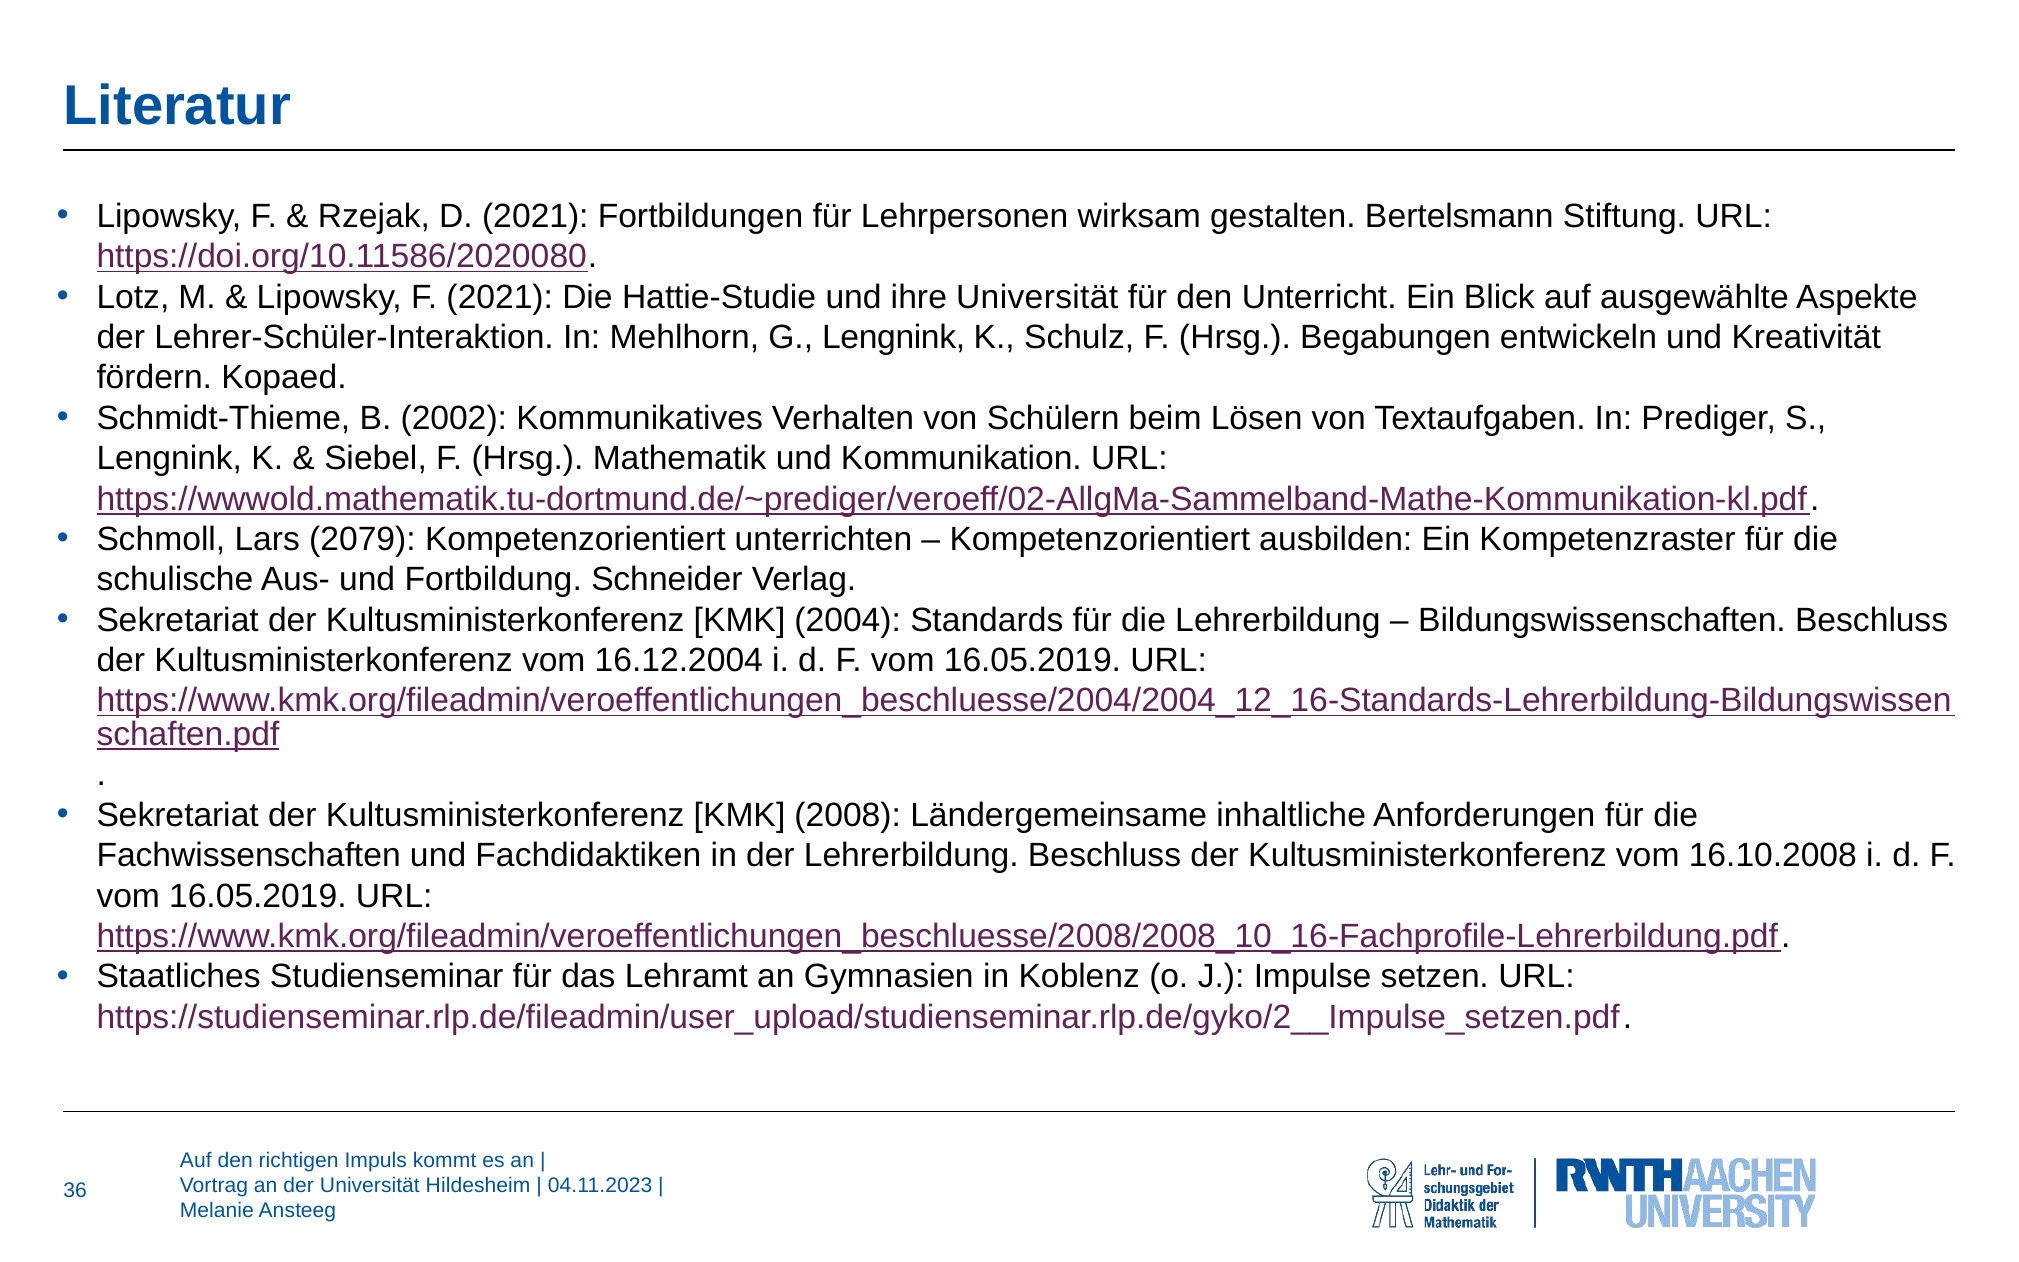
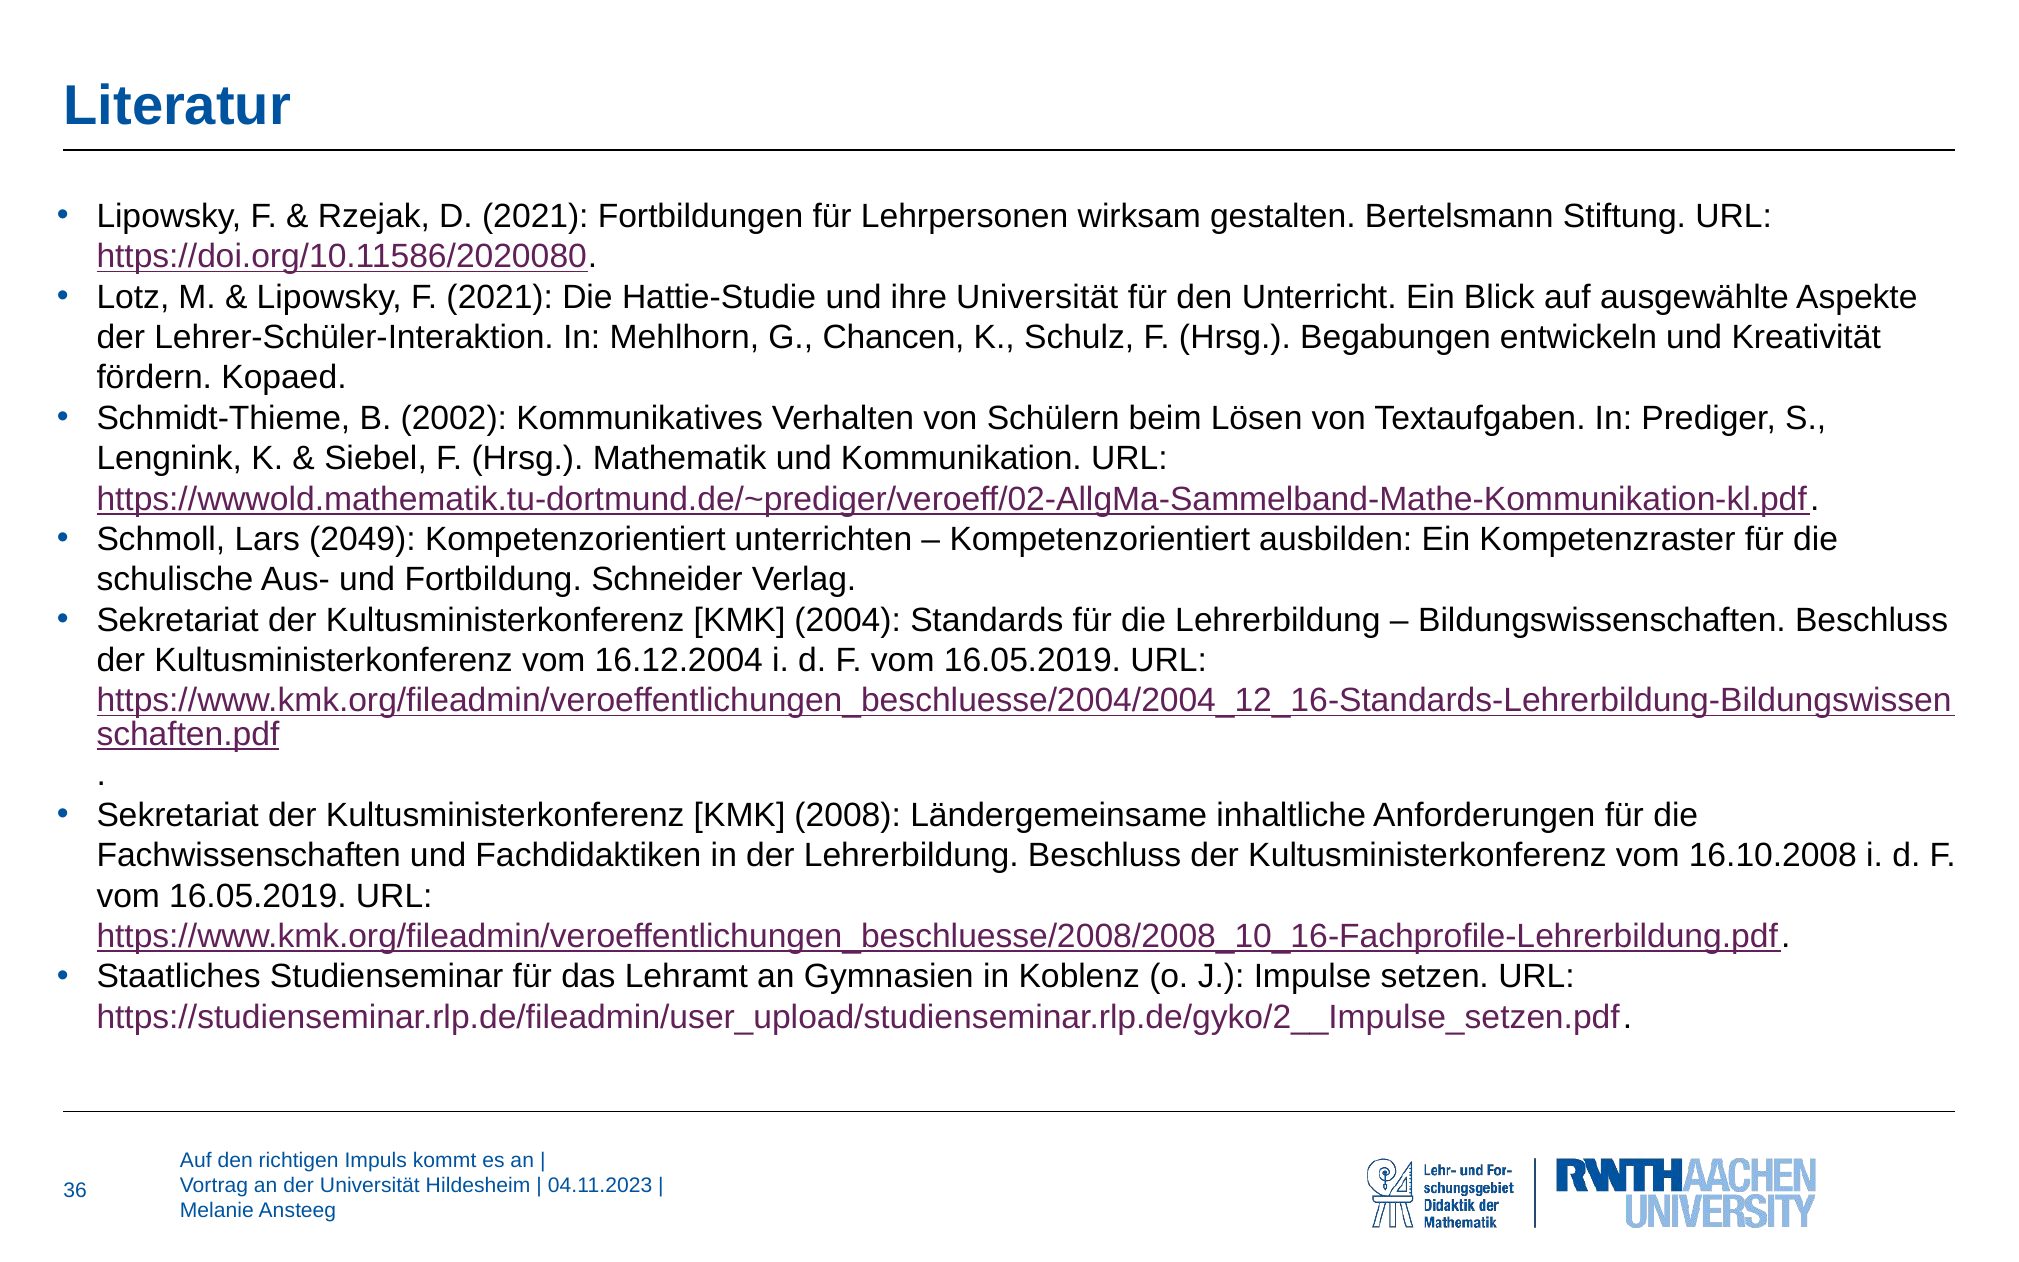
G Lengnink: Lengnink -> Chancen (894, 337)
2079: 2079 -> 2049 (362, 539)
